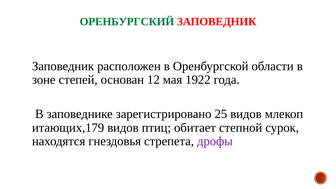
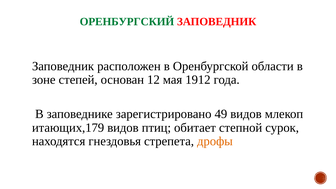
1922: 1922 -> 1912 (198, 80)
25: 25 -> 49 (221, 114)
дрофы colour: purple -> orange (215, 141)
